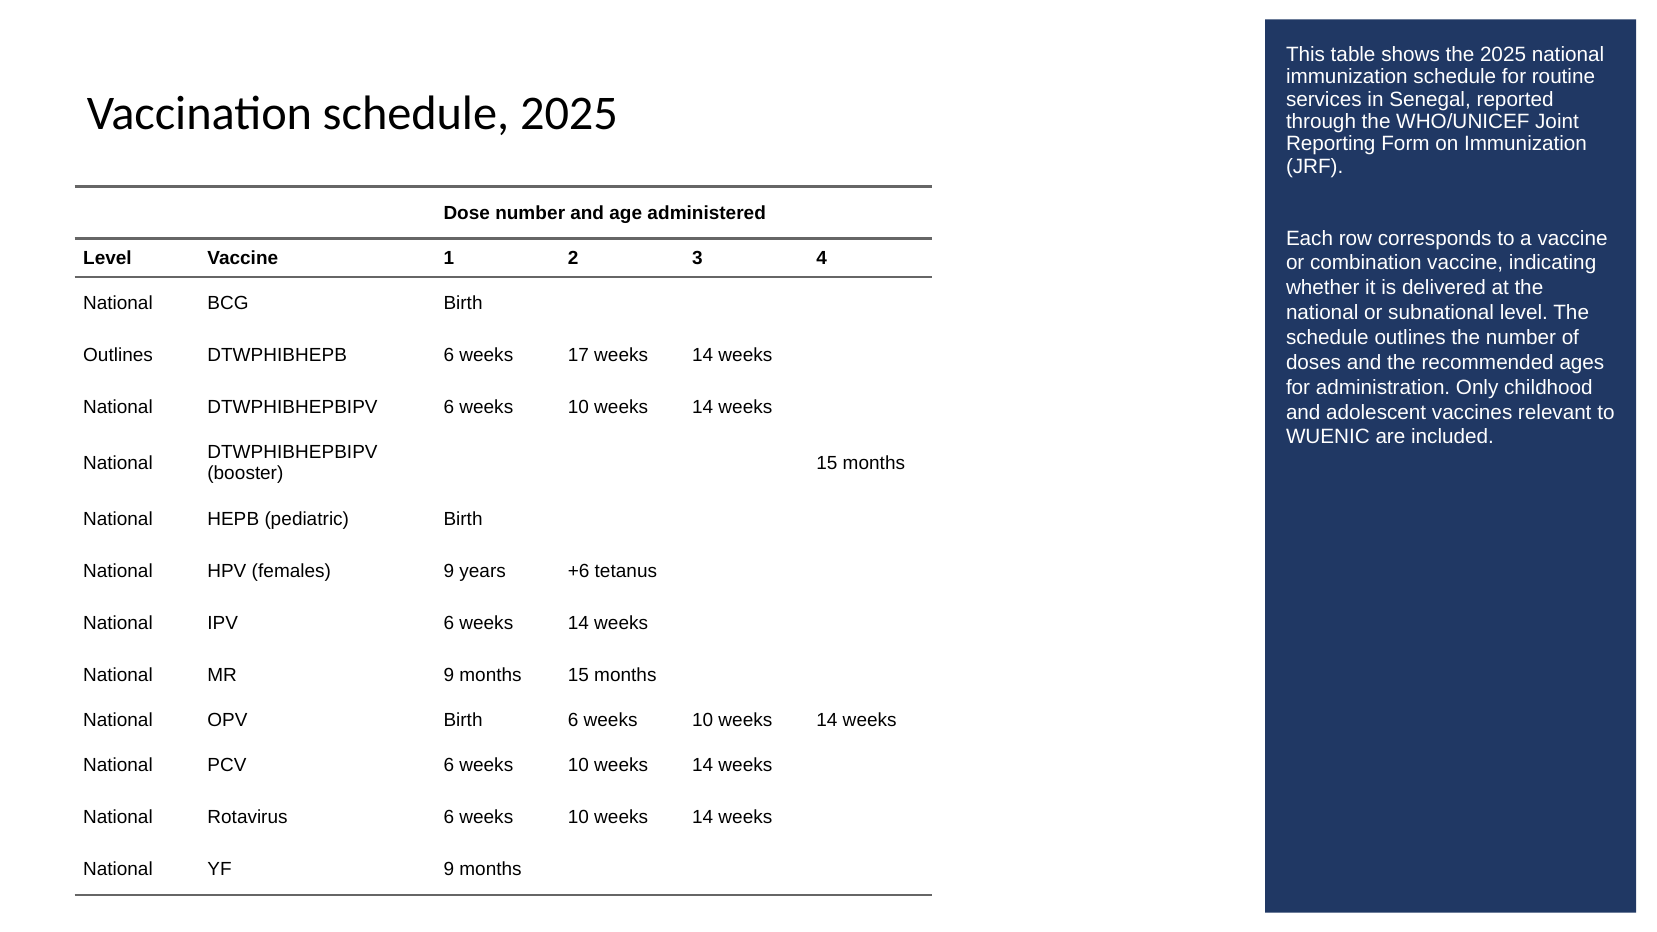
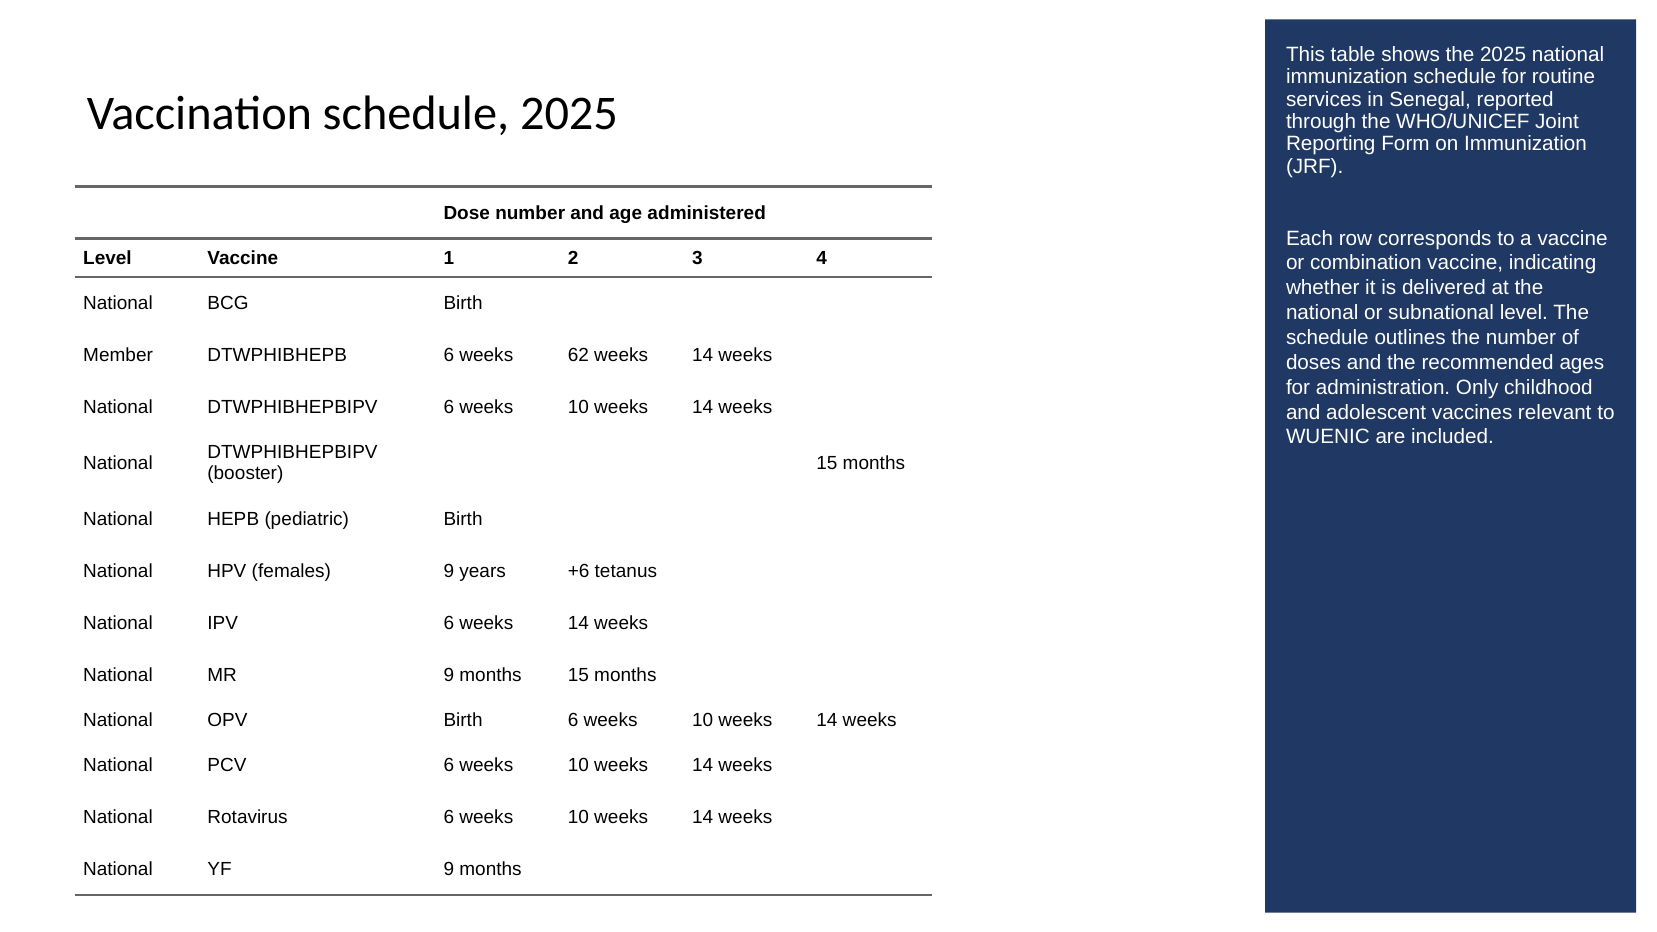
Outlines: Outlines -> Member (118, 355)
17: 17 -> 62 (578, 355)
